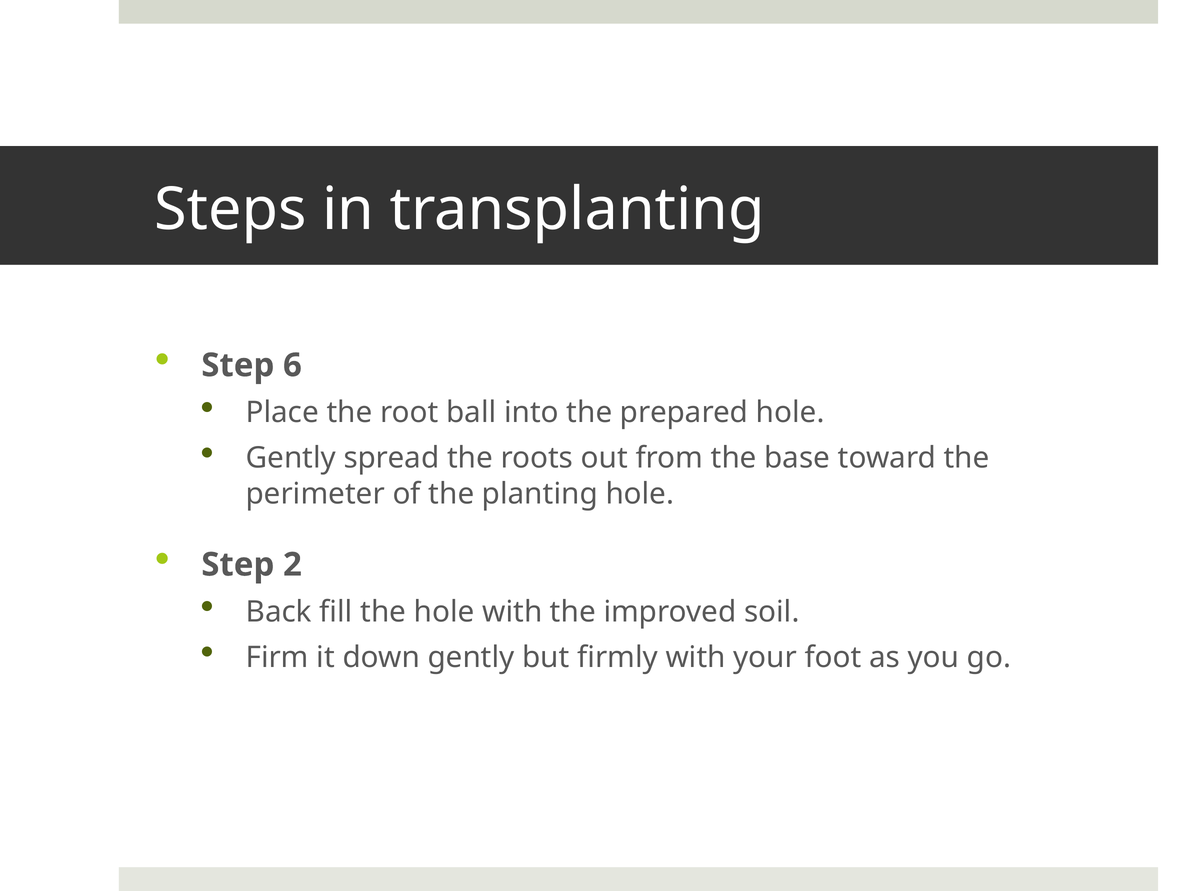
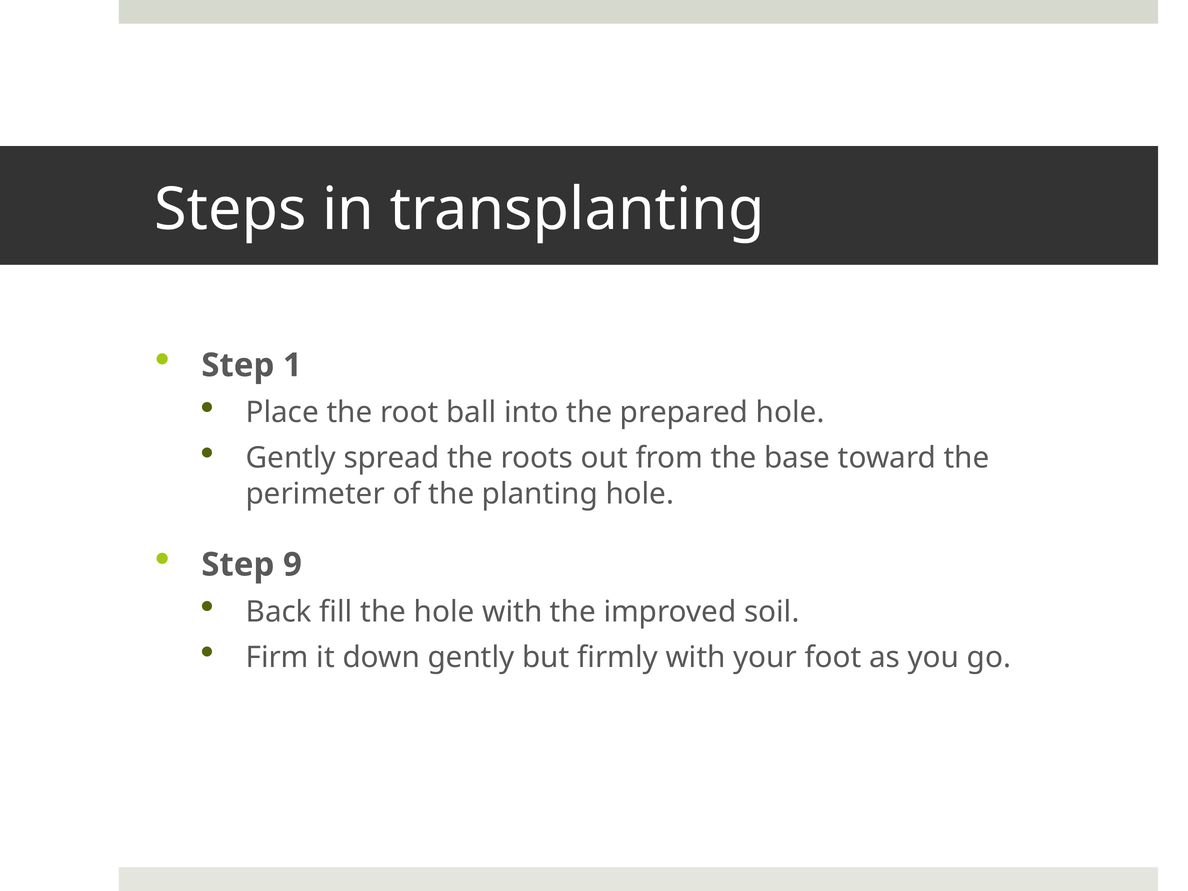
6: 6 -> 1 (292, 365)
2: 2 -> 9 (292, 565)
